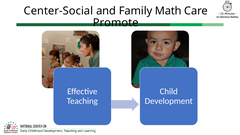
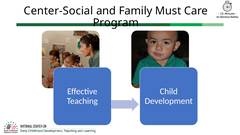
Math: Math -> Must (168, 11)
Promote: Promote -> Program (116, 23)
